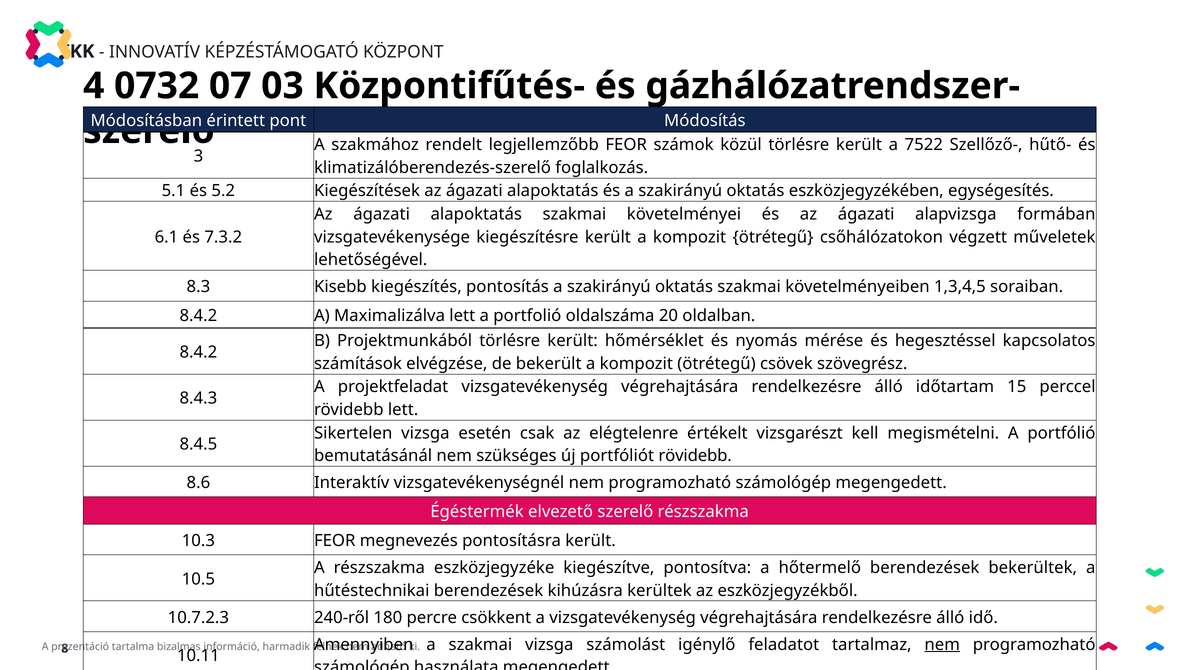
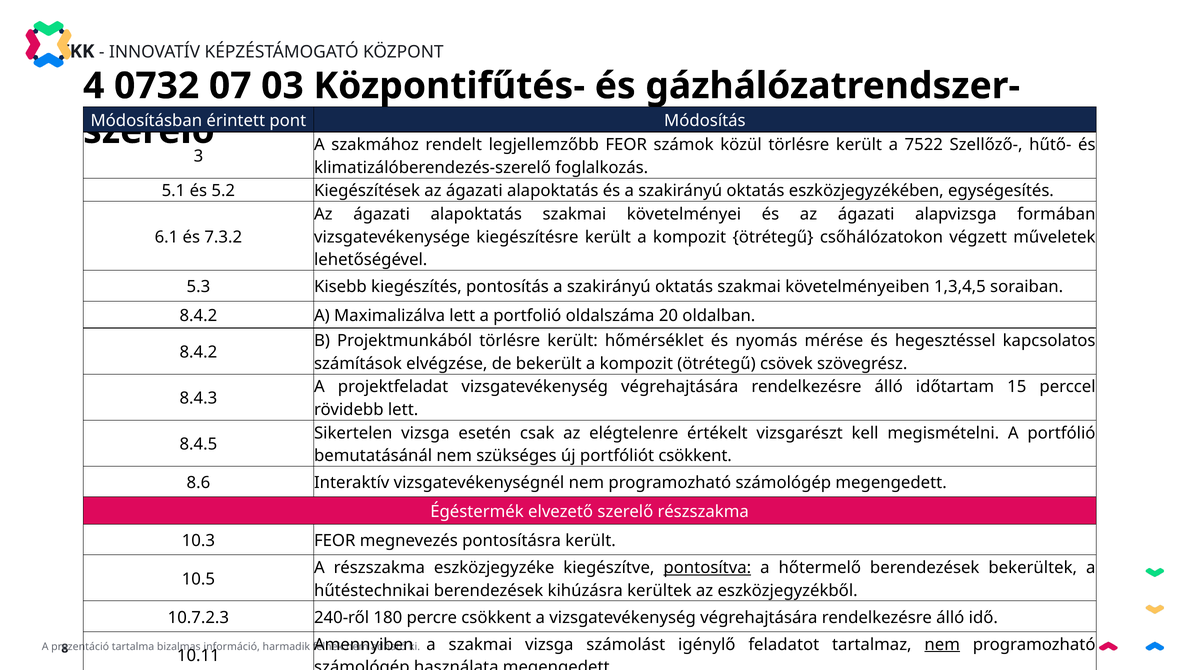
8.3: 8.3 -> 5.3 (198, 287)
portfóliót rövidebb: rövidebb -> csökkent (695, 456)
pontosítva underline: none -> present (707, 568)
